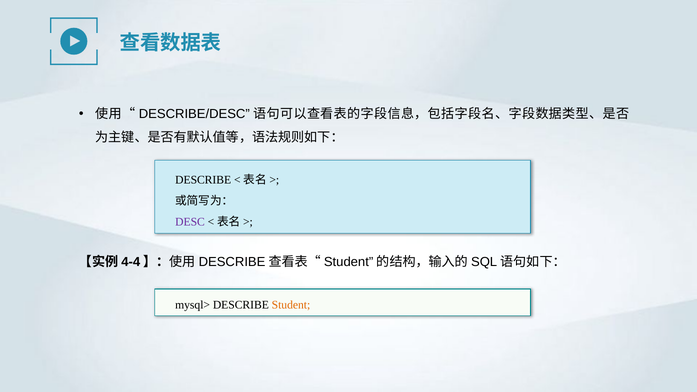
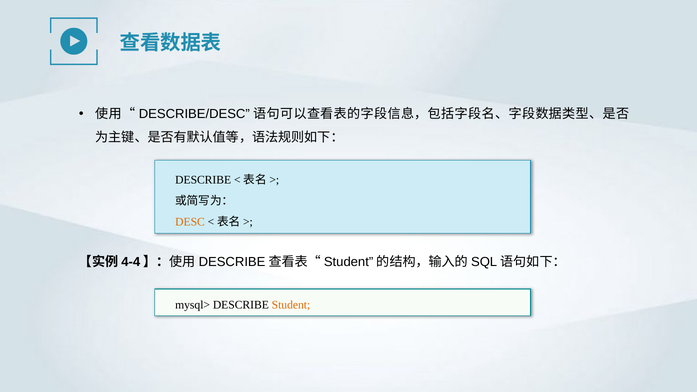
DESC colour: purple -> orange (190, 222)
